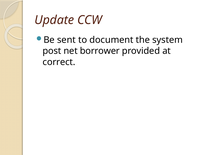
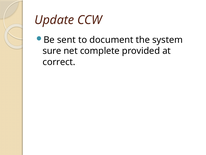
post: post -> sure (52, 51)
borrower: borrower -> complete (100, 51)
